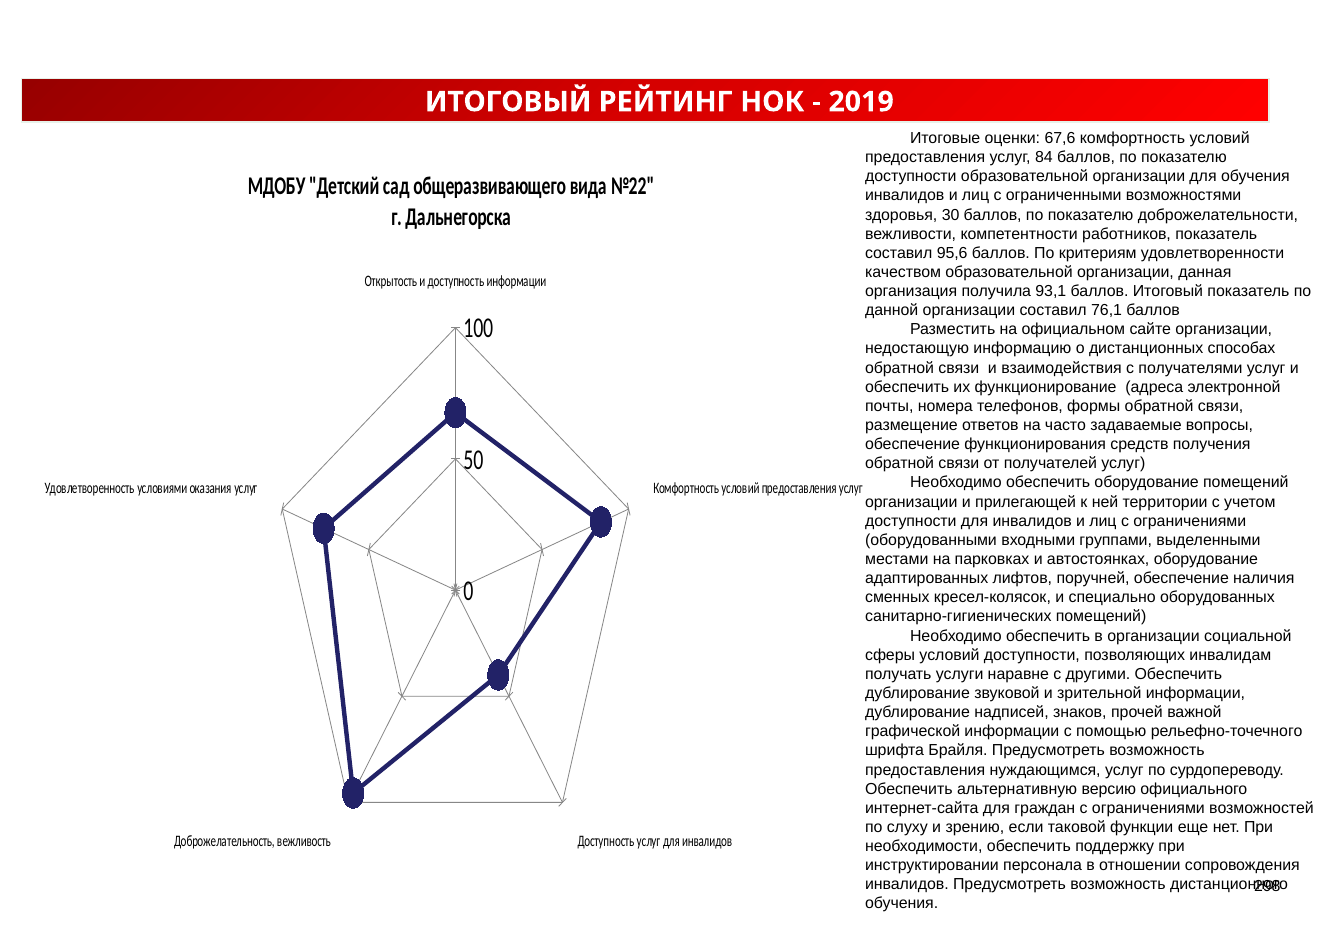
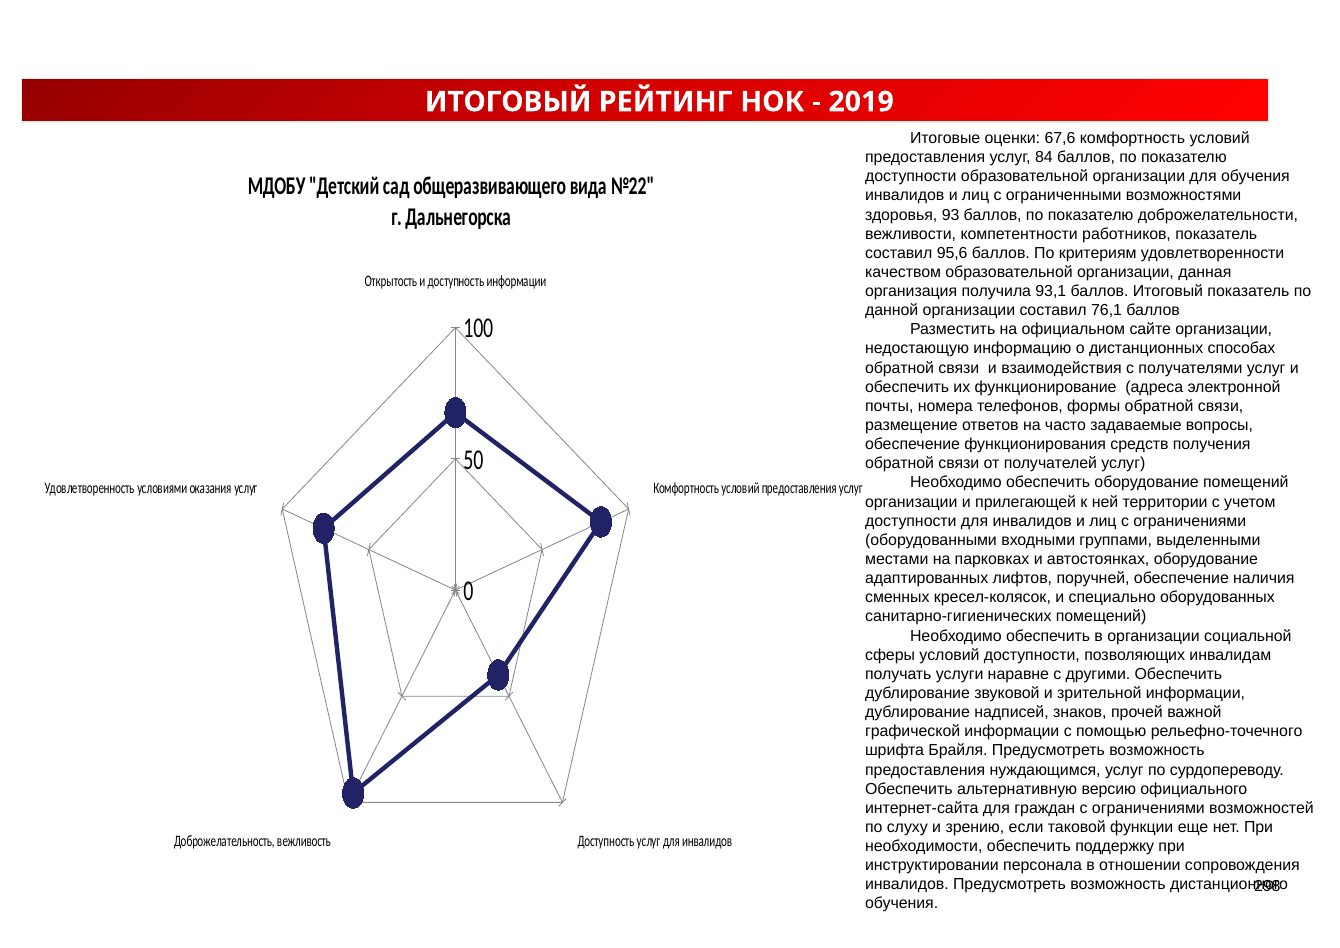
30: 30 -> 93 (951, 215)
